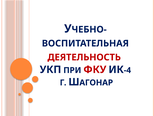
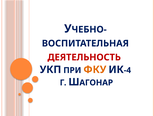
ФКУ colour: red -> orange (95, 69)
